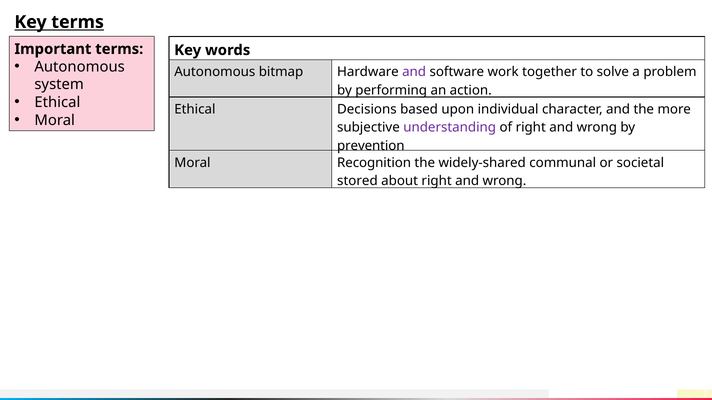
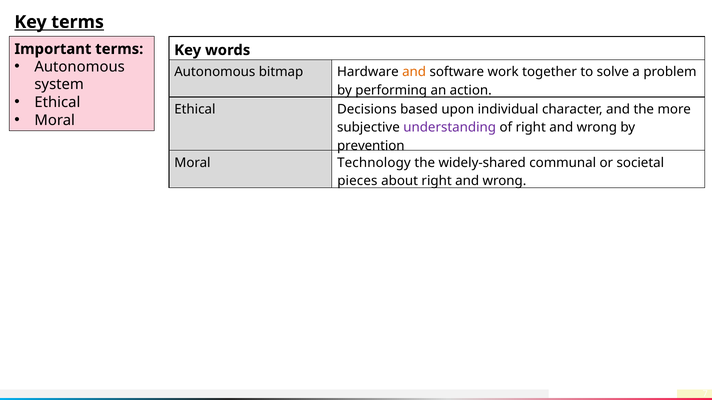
and colour: purple -> orange (414, 72)
Recognition: Recognition -> Technology (374, 163)
stored: stored -> pieces (357, 181)
